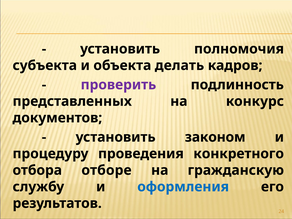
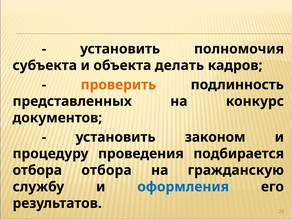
проверить colour: purple -> orange (118, 85)
конкретного: конкретного -> подбирается (239, 154)
отбора отборе: отборе -> отбора (106, 170)
